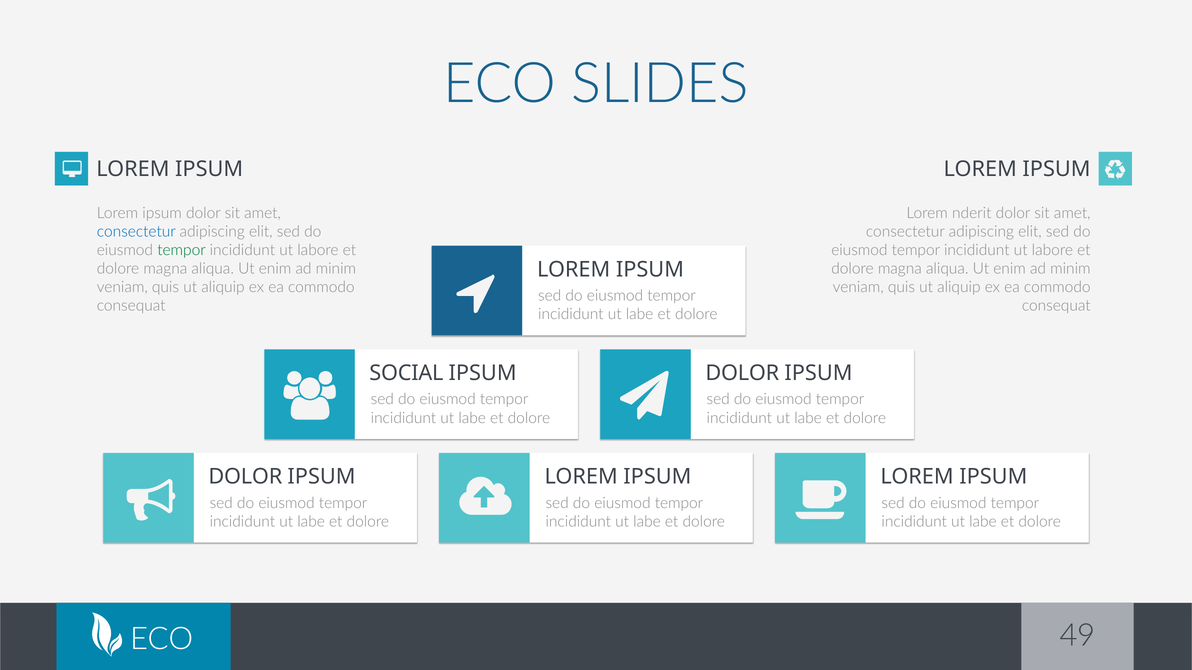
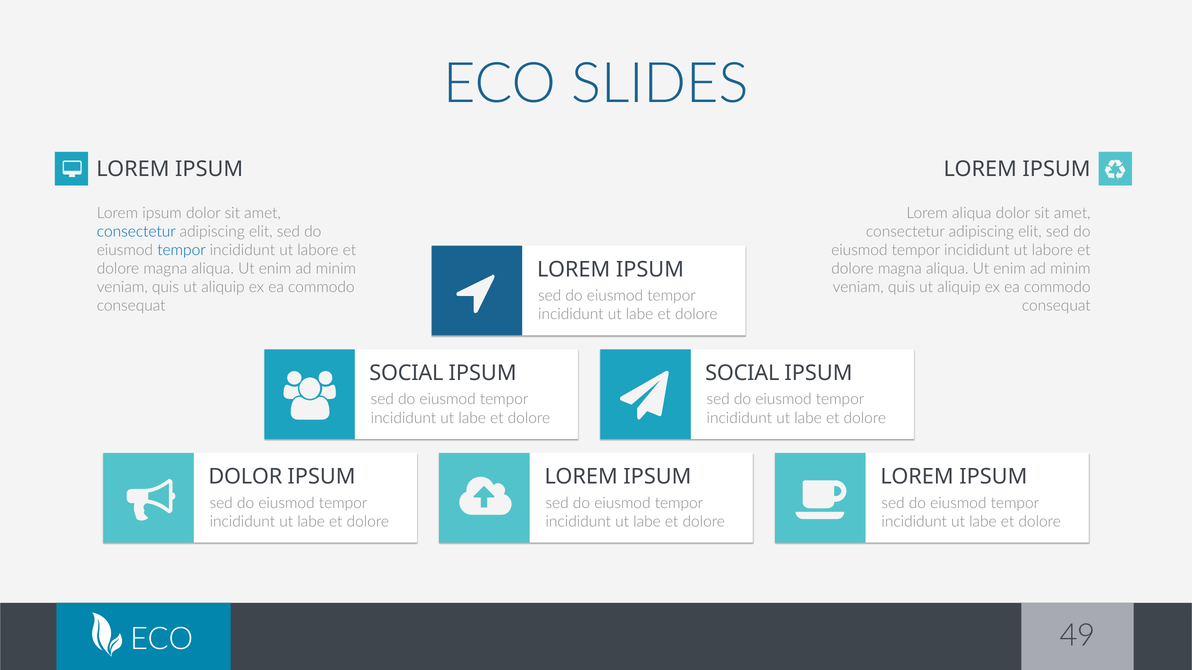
Lorem nderit: nderit -> aliqua (972, 213)
tempor colour: green -> blue (182, 250)
DOLOR: DOLOR -> SOCIAL (742, 374)
